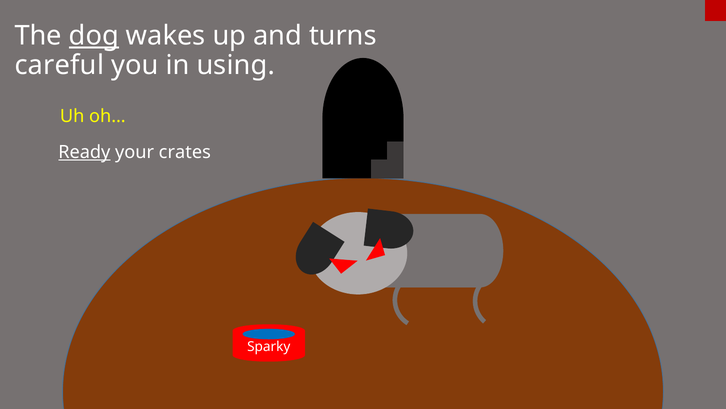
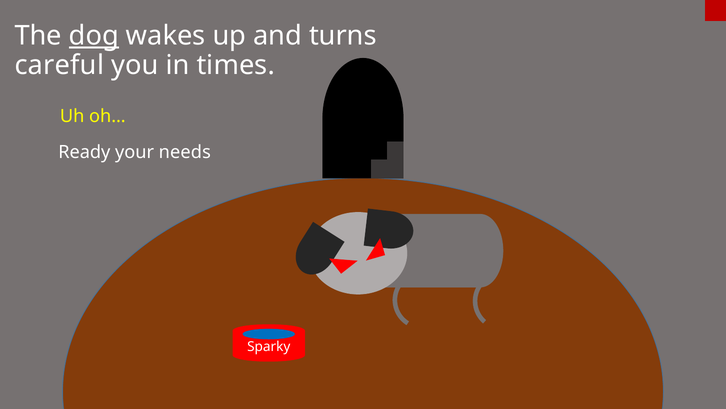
using: using -> times (236, 65)
Ready underline: present -> none (84, 152)
crates: crates -> needs (185, 152)
